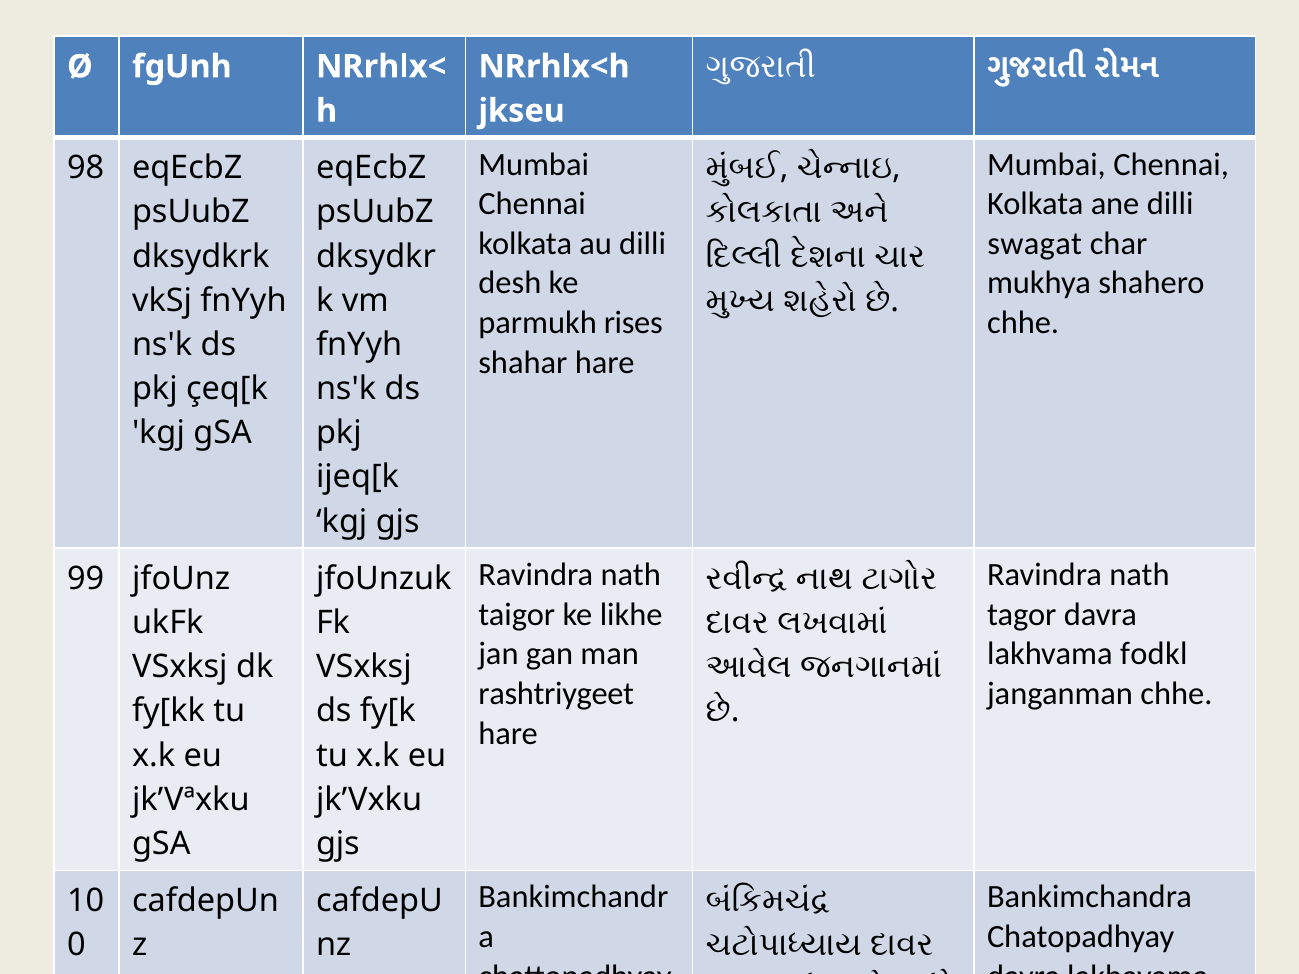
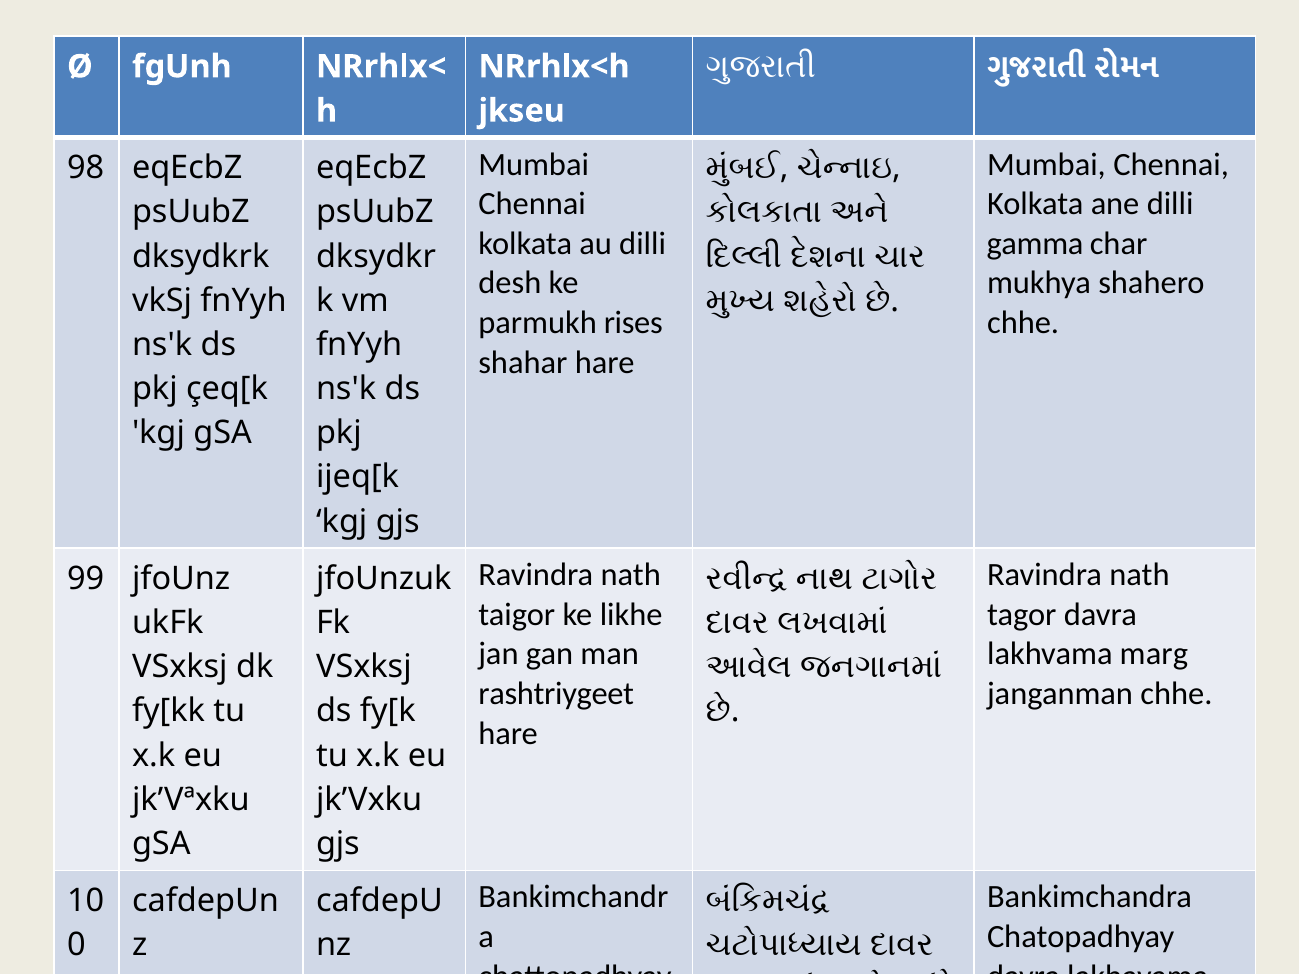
swagat: swagat -> gamma (1035, 244)
fodkl: fodkl -> marg (1154, 654)
